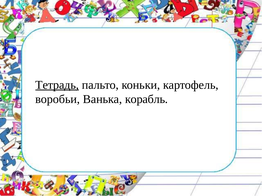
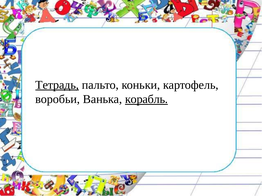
корабль underline: none -> present (147, 99)
